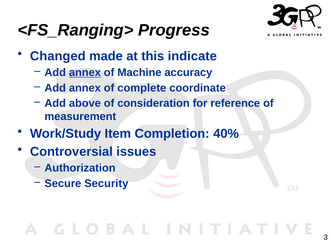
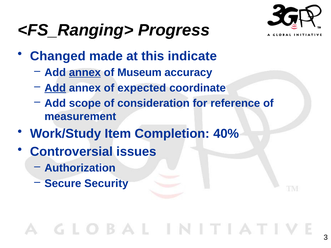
Machine: Machine -> Museum (139, 73)
Add underline: none -> present (55, 88)
complete: complete -> expected (142, 88)
above: above -> scope (85, 103)
